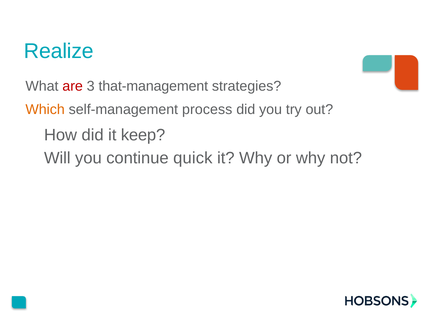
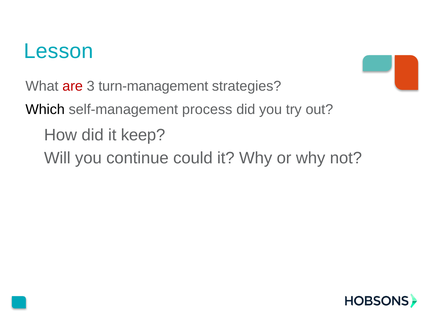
Realize: Realize -> Lesson (59, 51)
that-management: that-management -> turn-management (153, 86)
Which colour: orange -> black (45, 109)
quick: quick -> could (193, 158)
